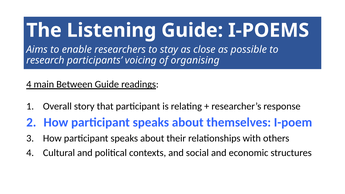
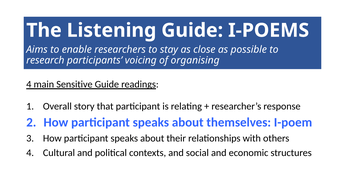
Between: Between -> Sensitive (74, 84)
